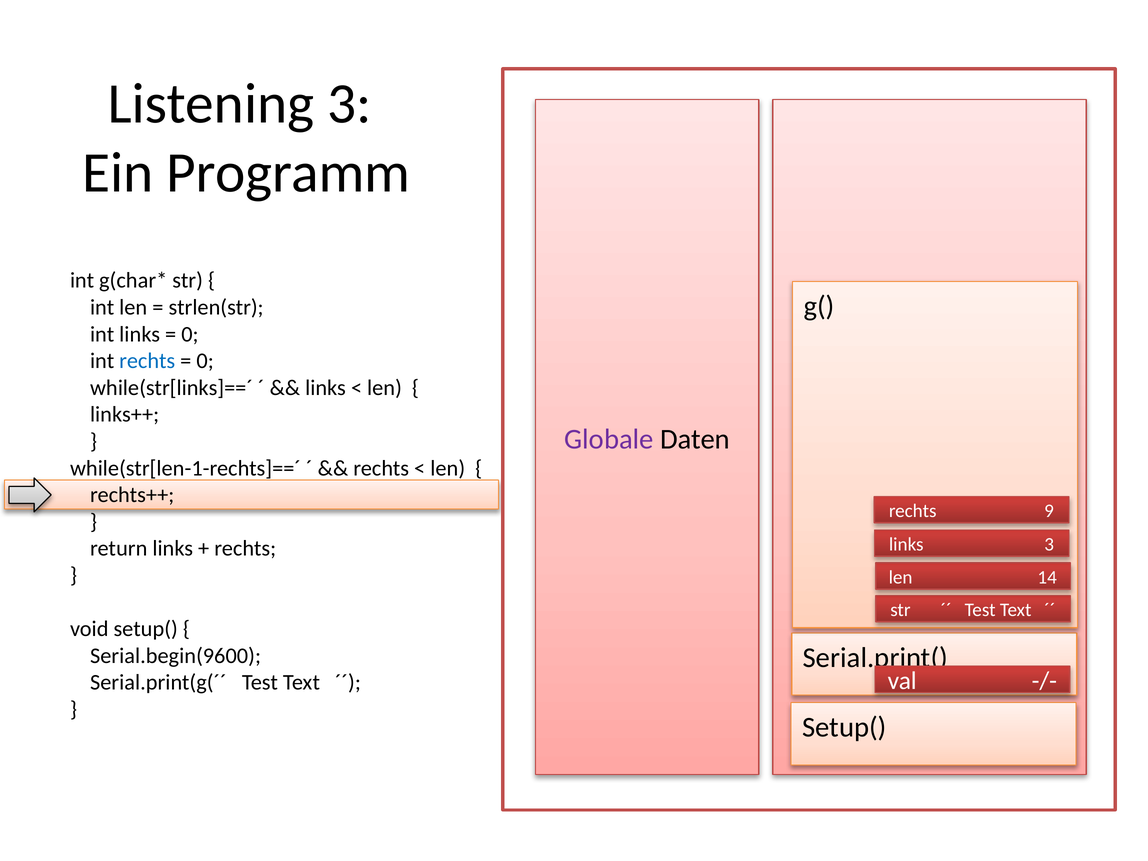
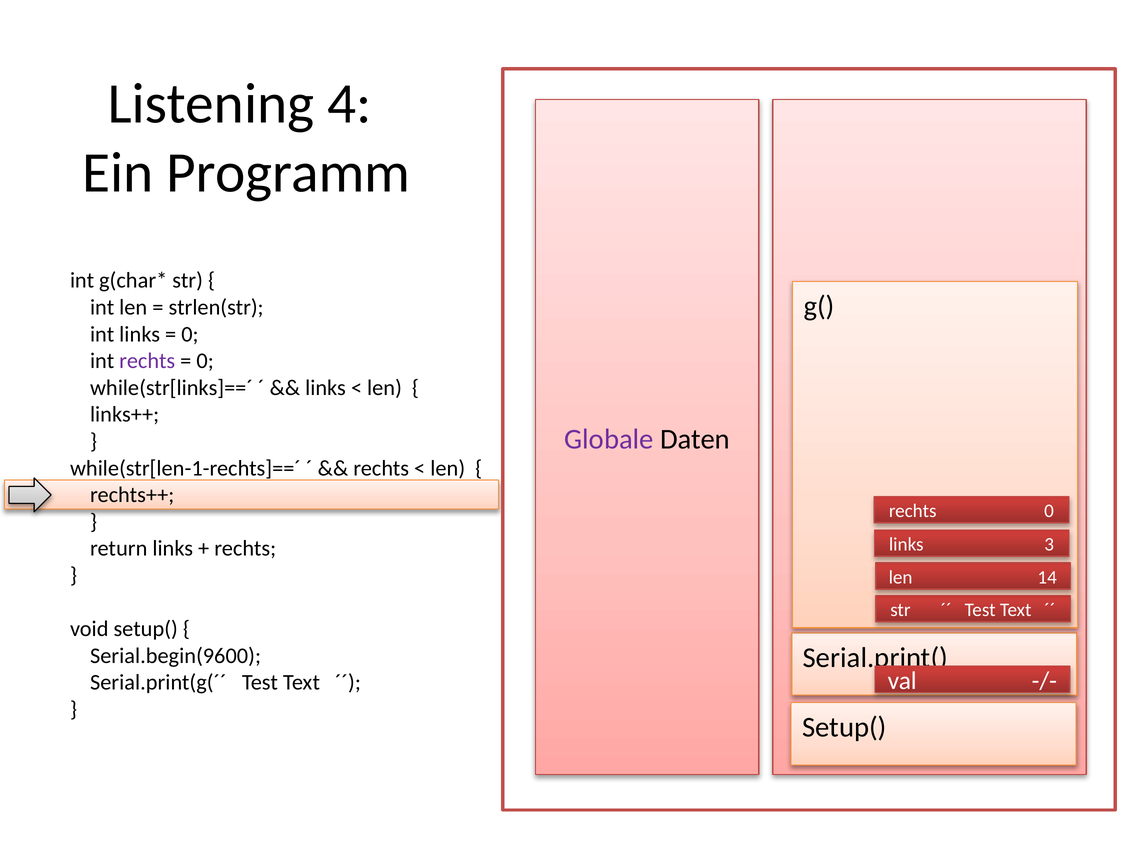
Listening 3: 3 -> 4 (349, 104)
rechts colour: blue -> purple (147, 361)
9: 9 -> 0 (1049, 511)
